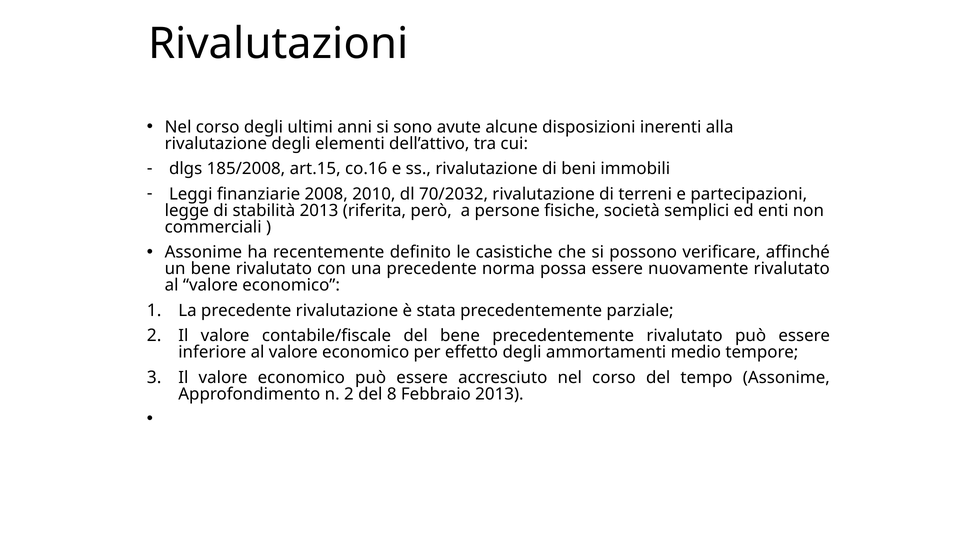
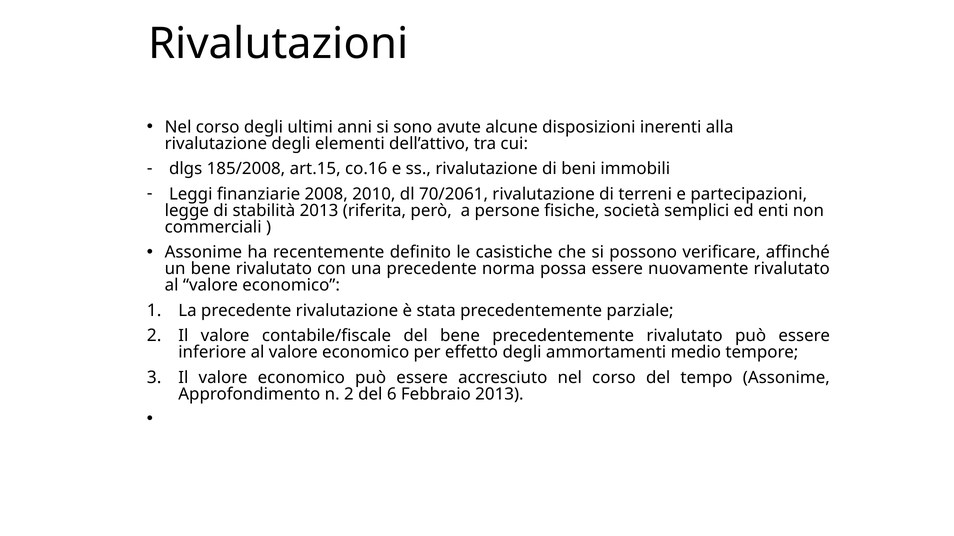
70/2032: 70/2032 -> 70/2061 (454, 194)
8: 8 -> 6 (392, 394)
